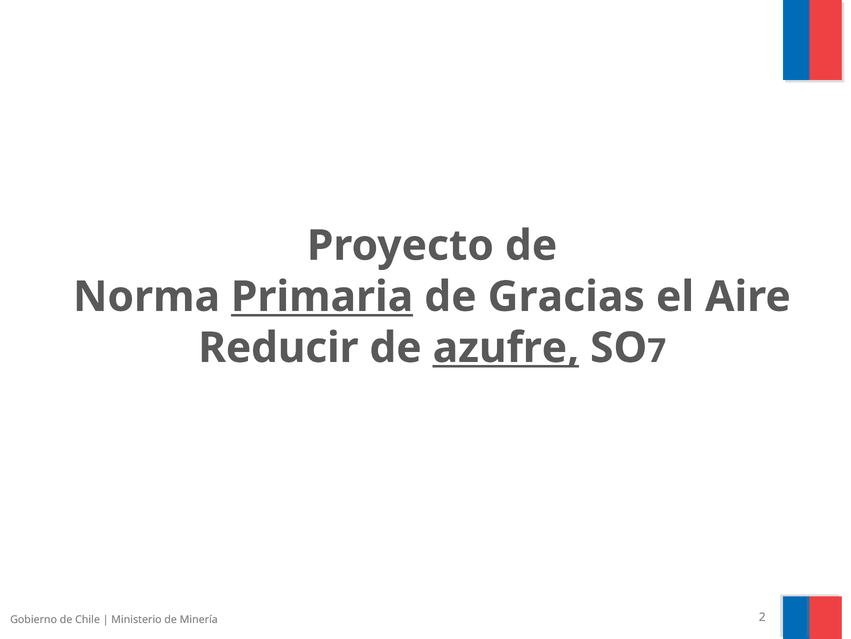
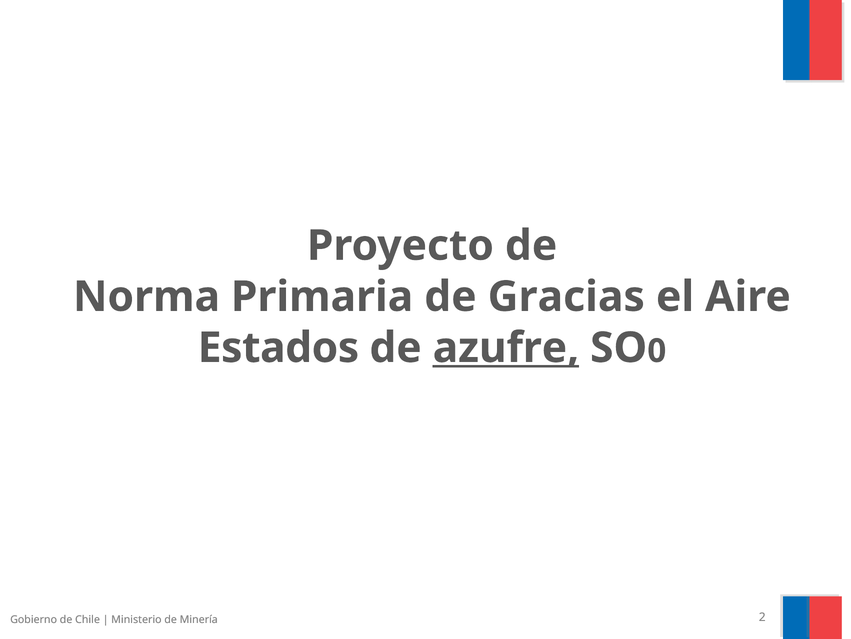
Primaria underline: present -> none (322, 296)
Reducir: Reducir -> Estados (278, 348)
7: 7 -> 0 (657, 351)
